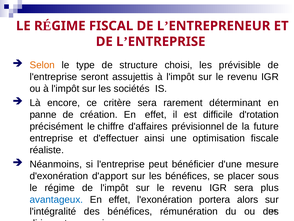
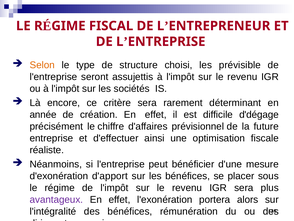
panne: panne -> année (43, 114)
d'rotation: d'rotation -> d'dégage (259, 114)
avantageux colour: blue -> purple (56, 199)
